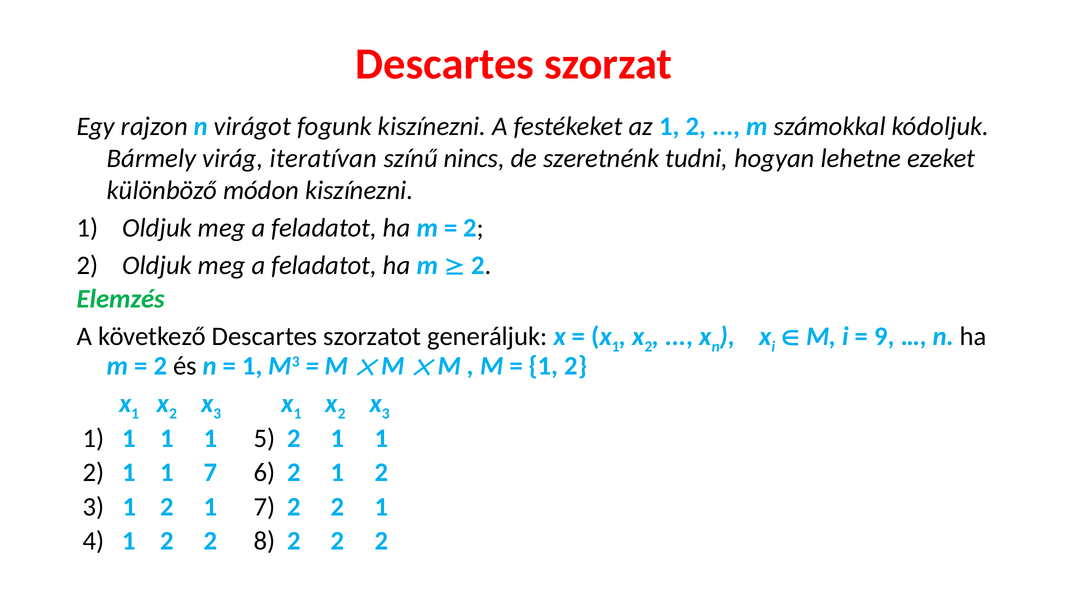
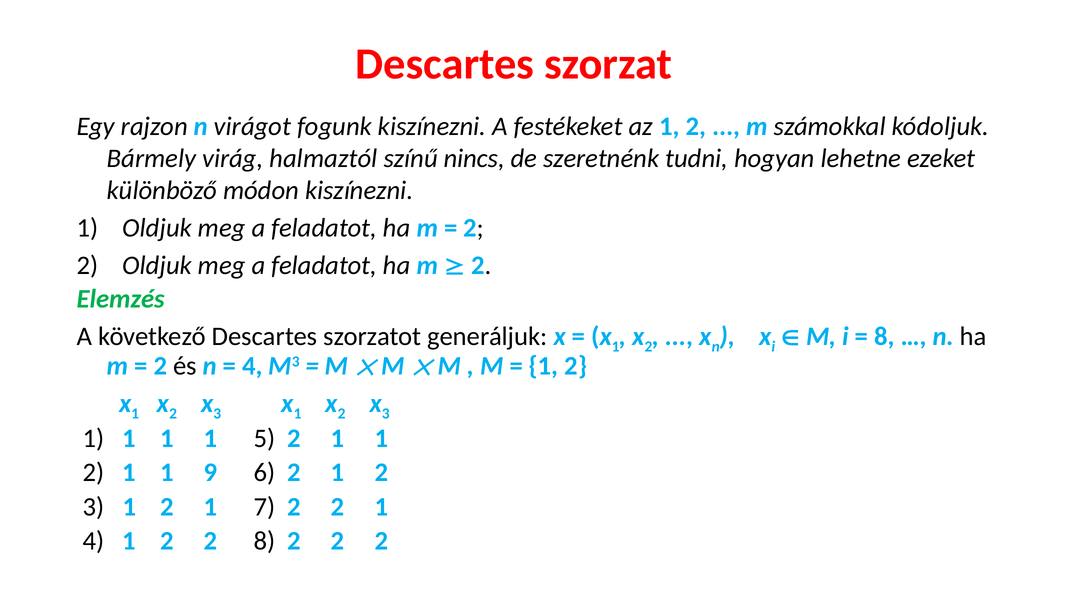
iteratívan: iteratívan -> halmaztól (323, 159)
9: 9 -> 8 (884, 336)
1: 1 -> 4 (252, 366)
1 1 7: 7 -> 9 (211, 472)
